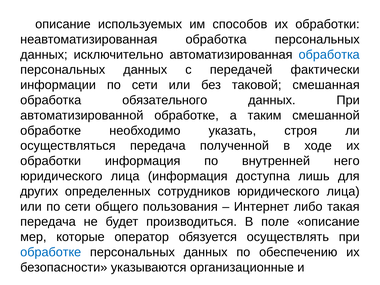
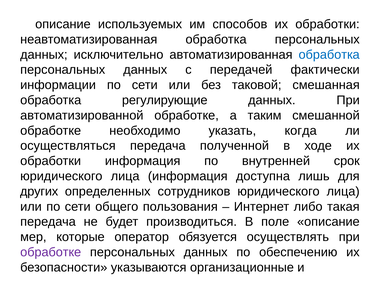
обязательного: обязательного -> регулирующие (165, 100)
строя: строя -> когда (301, 131)
него: него -> срок (347, 161)
обработке colour: blue -> purple (51, 252)
